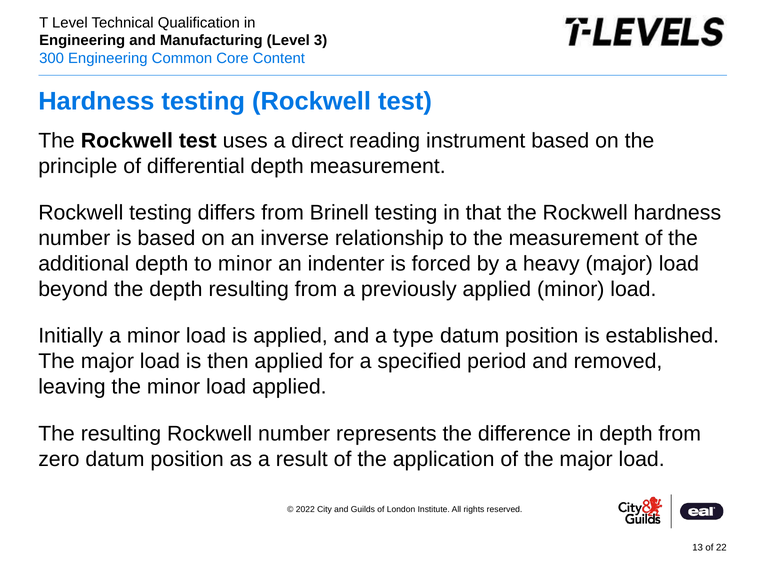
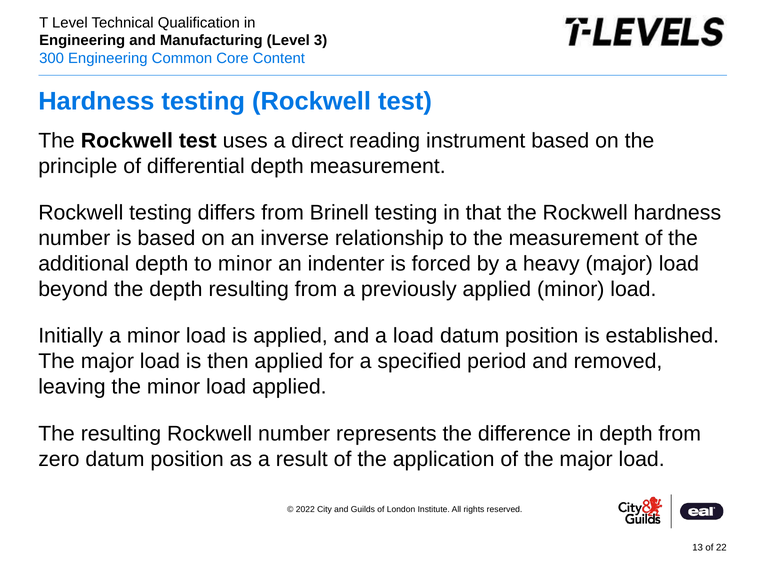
a type: type -> load (413, 336)
